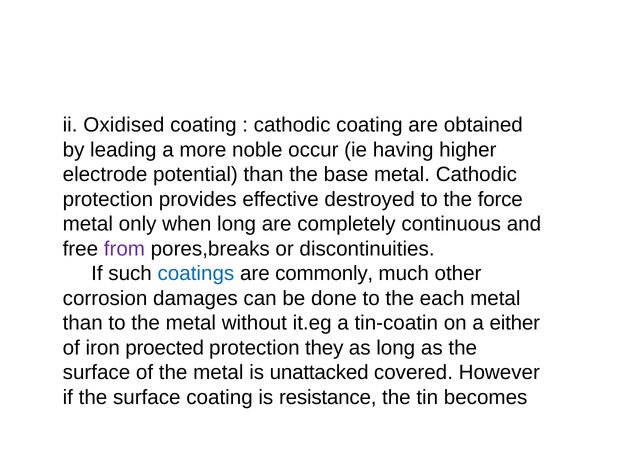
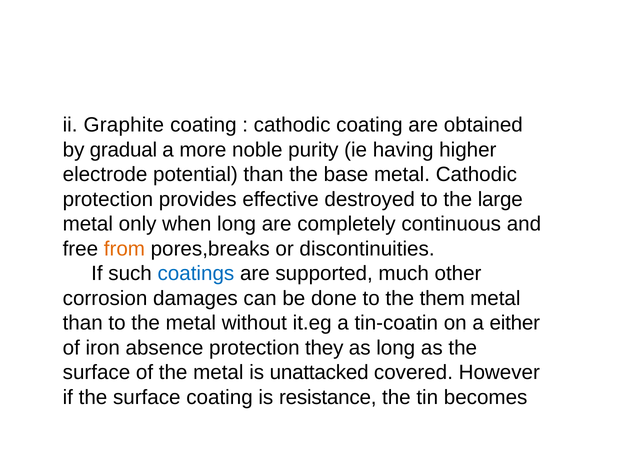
Oxidised: Oxidised -> Graphite (124, 125)
leading: leading -> gradual (123, 150)
occur: occur -> purity (313, 150)
force: force -> large (500, 199)
from colour: purple -> orange (124, 249)
commonly: commonly -> supported (324, 273)
each: each -> them (442, 298)
proected: proected -> absence (165, 347)
